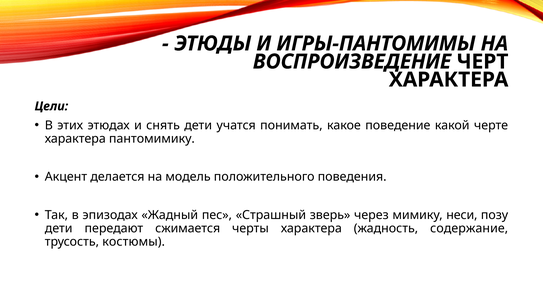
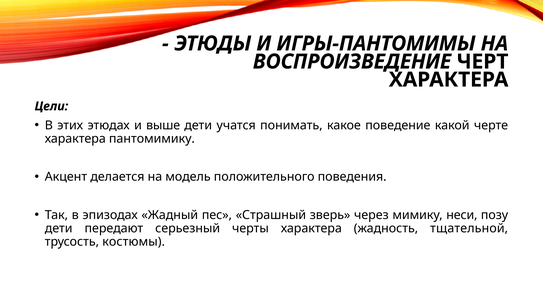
снять: снять -> выше (163, 126)
сжимается: сжимается -> серьезный (188, 229)
содержание: содержание -> тщательной (469, 229)
